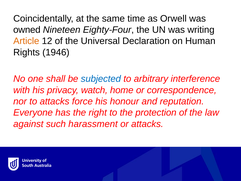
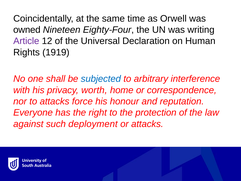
Article colour: orange -> purple (26, 41)
1946: 1946 -> 1919 (56, 52)
watch: watch -> worth (94, 90)
harassment: harassment -> deployment (93, 124)
